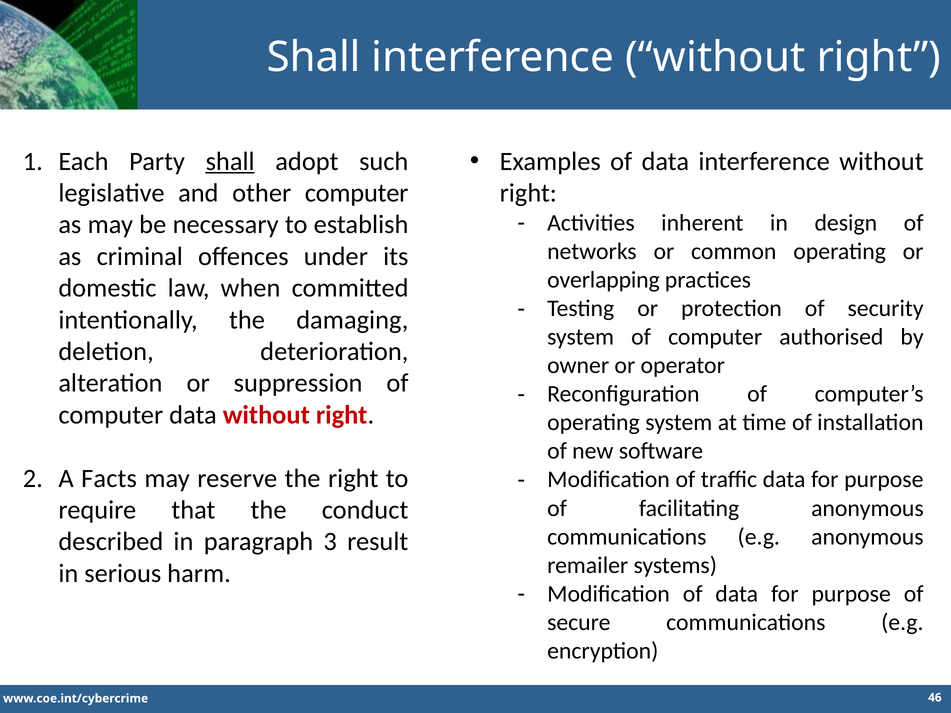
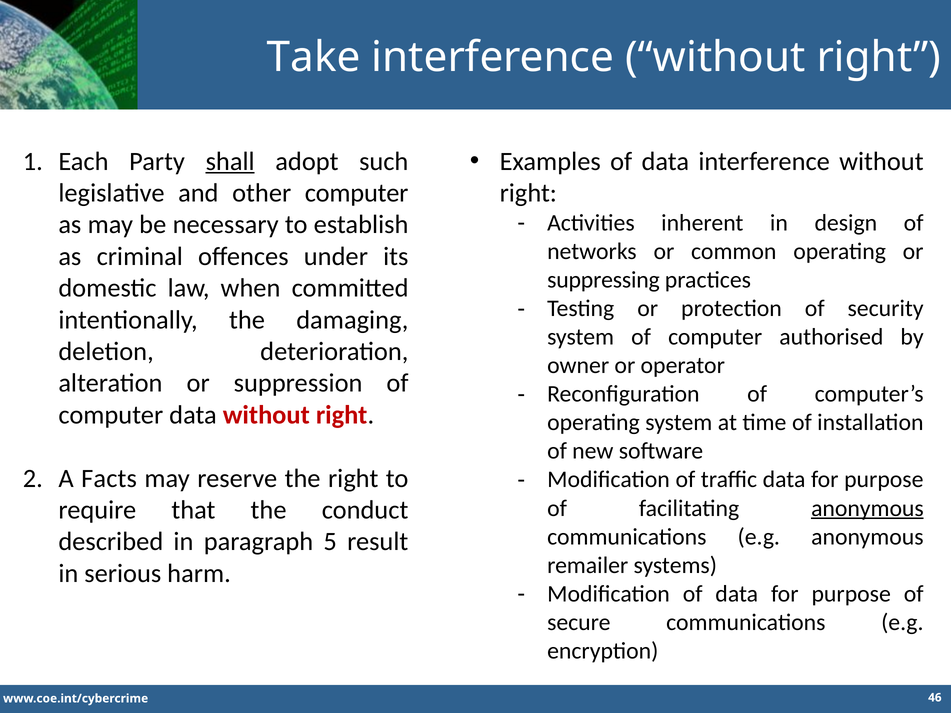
Shall: Shall -> Take (314, 57)
overlapping: overlapping -> suppressing (603, 280)
anonymous underline: none -> present (867, 508)
3: 3 -> 5 (330, 542)
